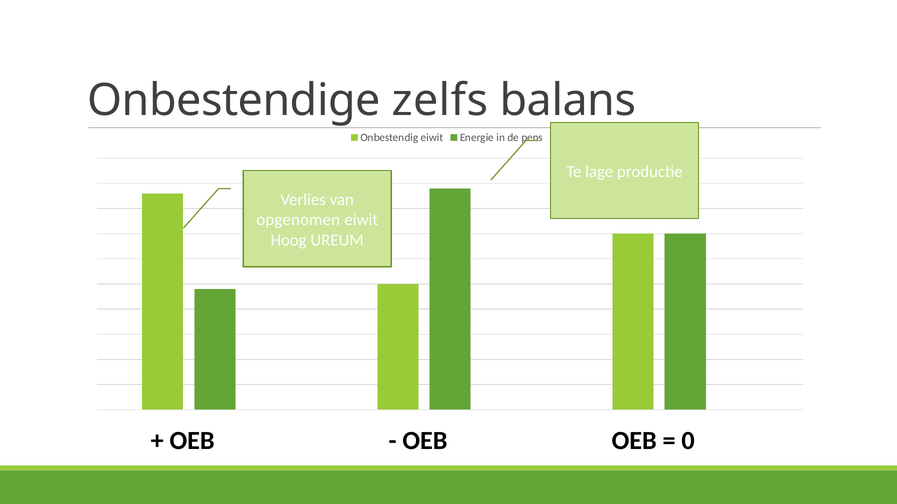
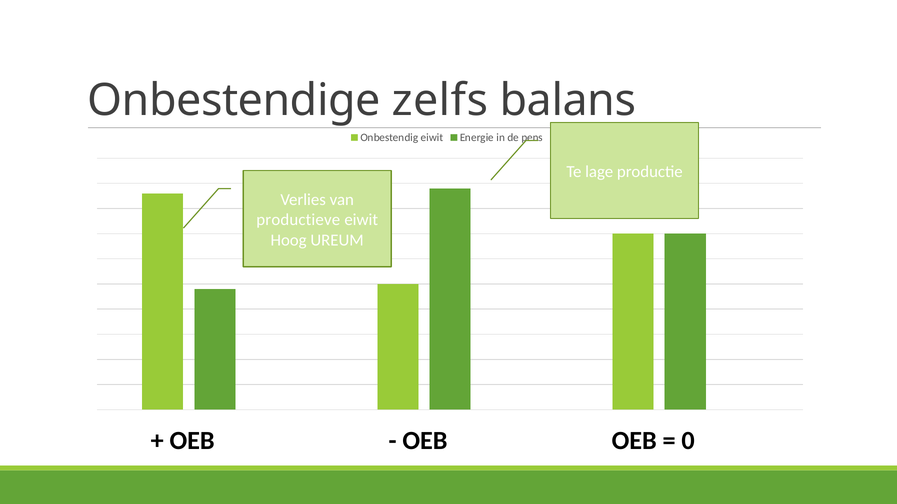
opgenomen: opgenomen -> productieve (298, 220)
